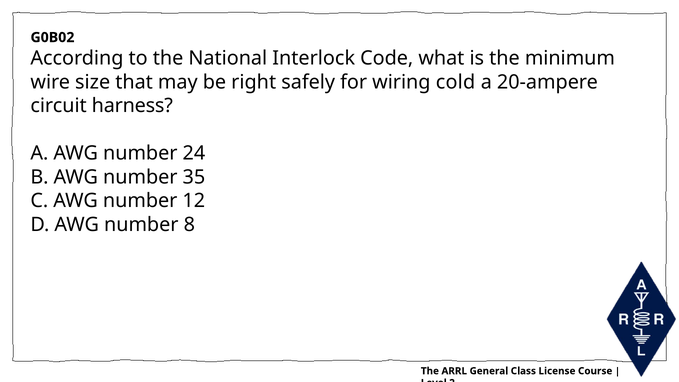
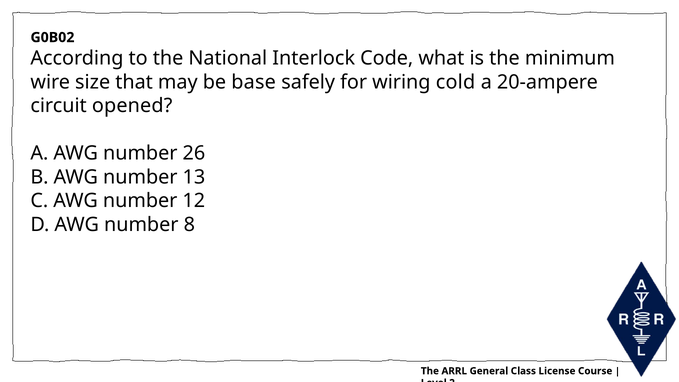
right: right -> base (254, 82)
harness: harness -> opened (132, 106)
24: 24 -> 26 (194, 153)
35: 35 -> 13 (194, 177)
